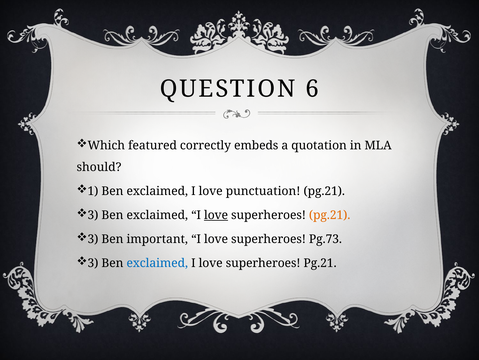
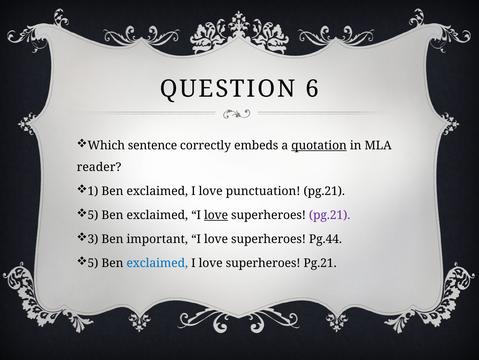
featured: featured -> sentence (153, 145)
quotation underline: none -> present (319, 145)
should: should -> reader (99, 167)
3: 3 -> 5 (93, 215)
pg.21 colour: orange -> purple (330, 215)
Pg.73: Pg.73 -> Pg.44 (325, 239)
3: 3 -> 5 (93, 263)
